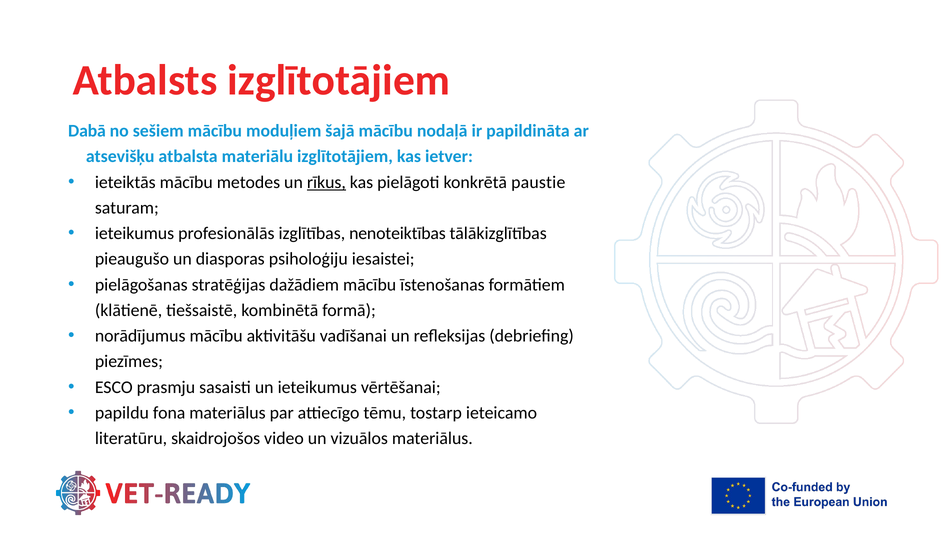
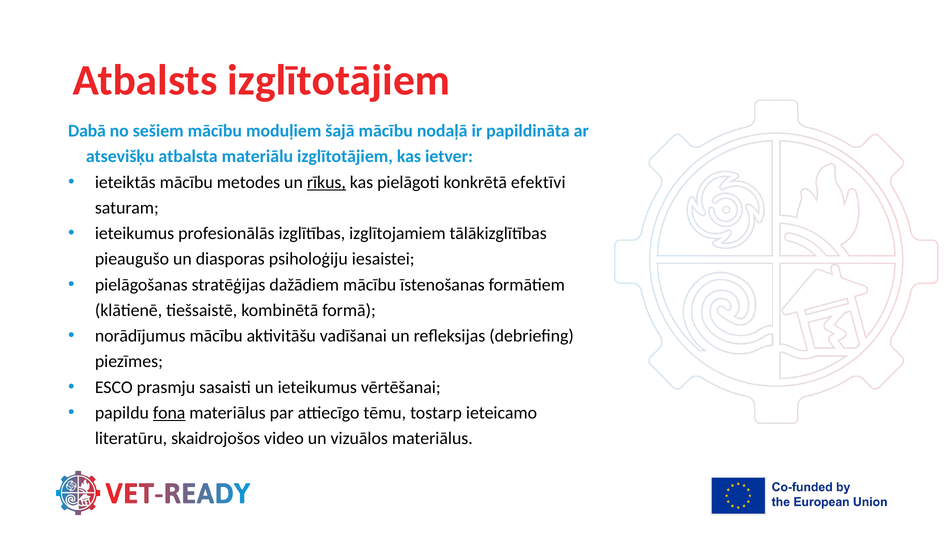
paustie: paustie -> efektīvi (538, 182)
nenoteiktības: nenoteiktības -> izglītojamiem (397, 234)
fona underline: none -> present (169, 413)
